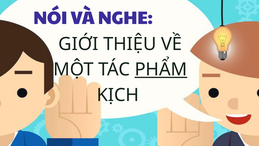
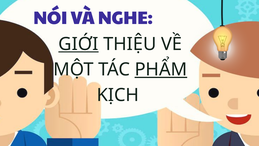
GIỚI underline: none -> present (78, 44)
